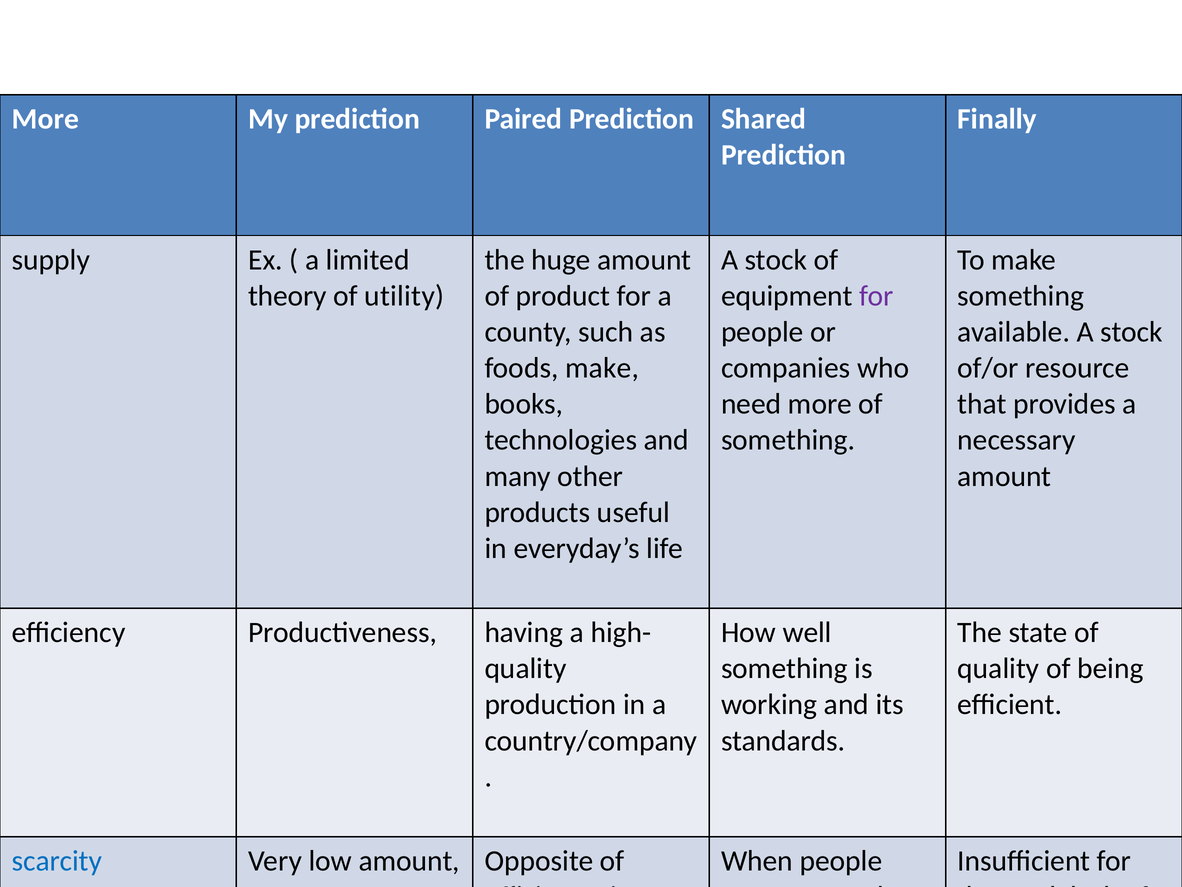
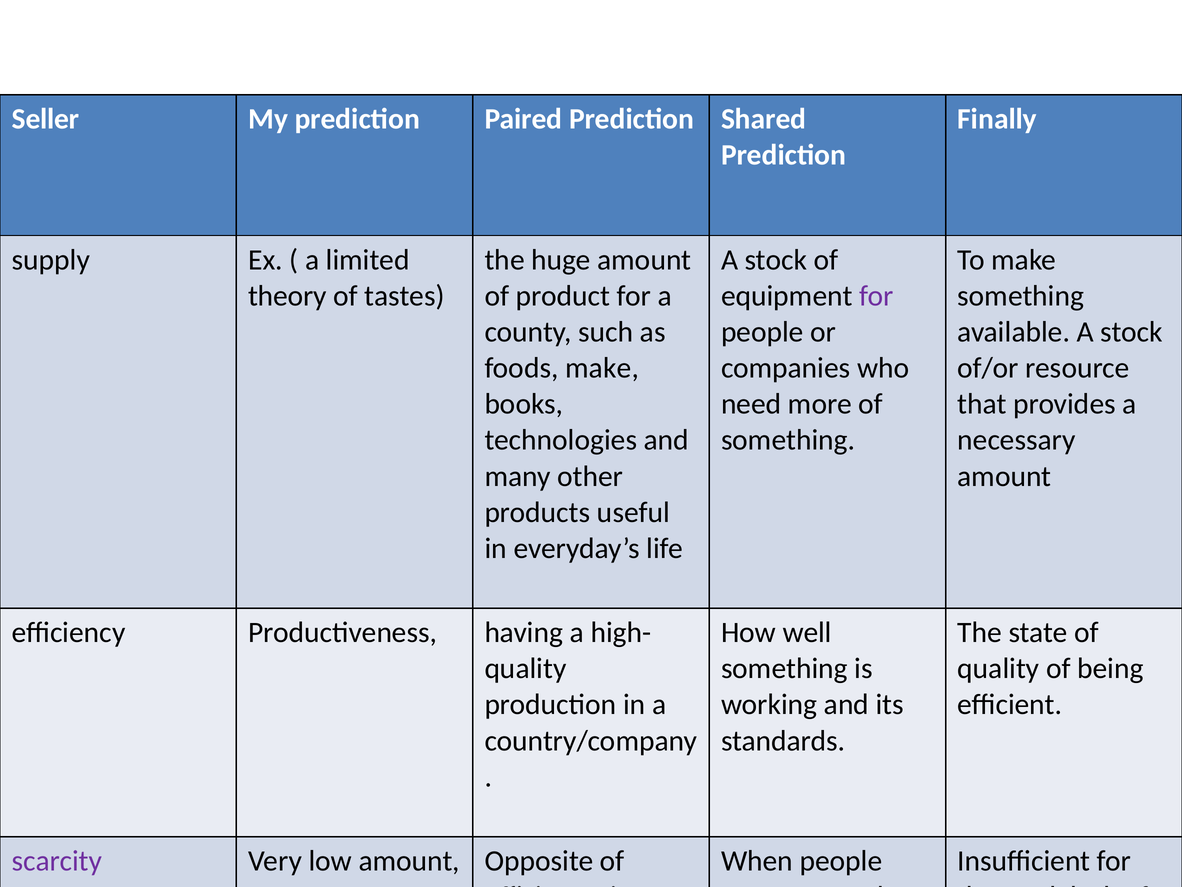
More: More -> Seller (46, 119)
utility: utility -> tastes (404, 296)
scarcity colour: blue -> purple (57, 860)
